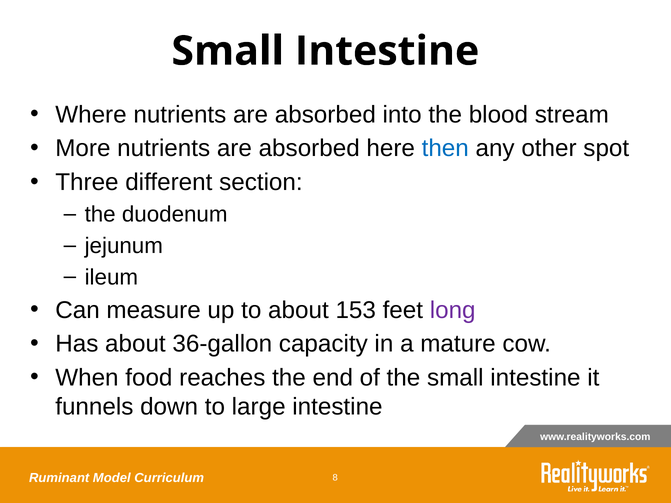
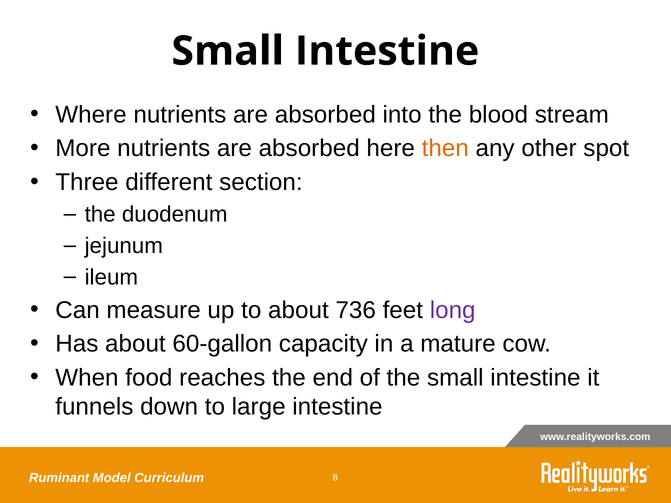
then colour: blue -> orange (445, 149)
153: 153 -> 736 (356, 310)
36-gallon: 36-gallon -> 60-gallon (222, 344)
